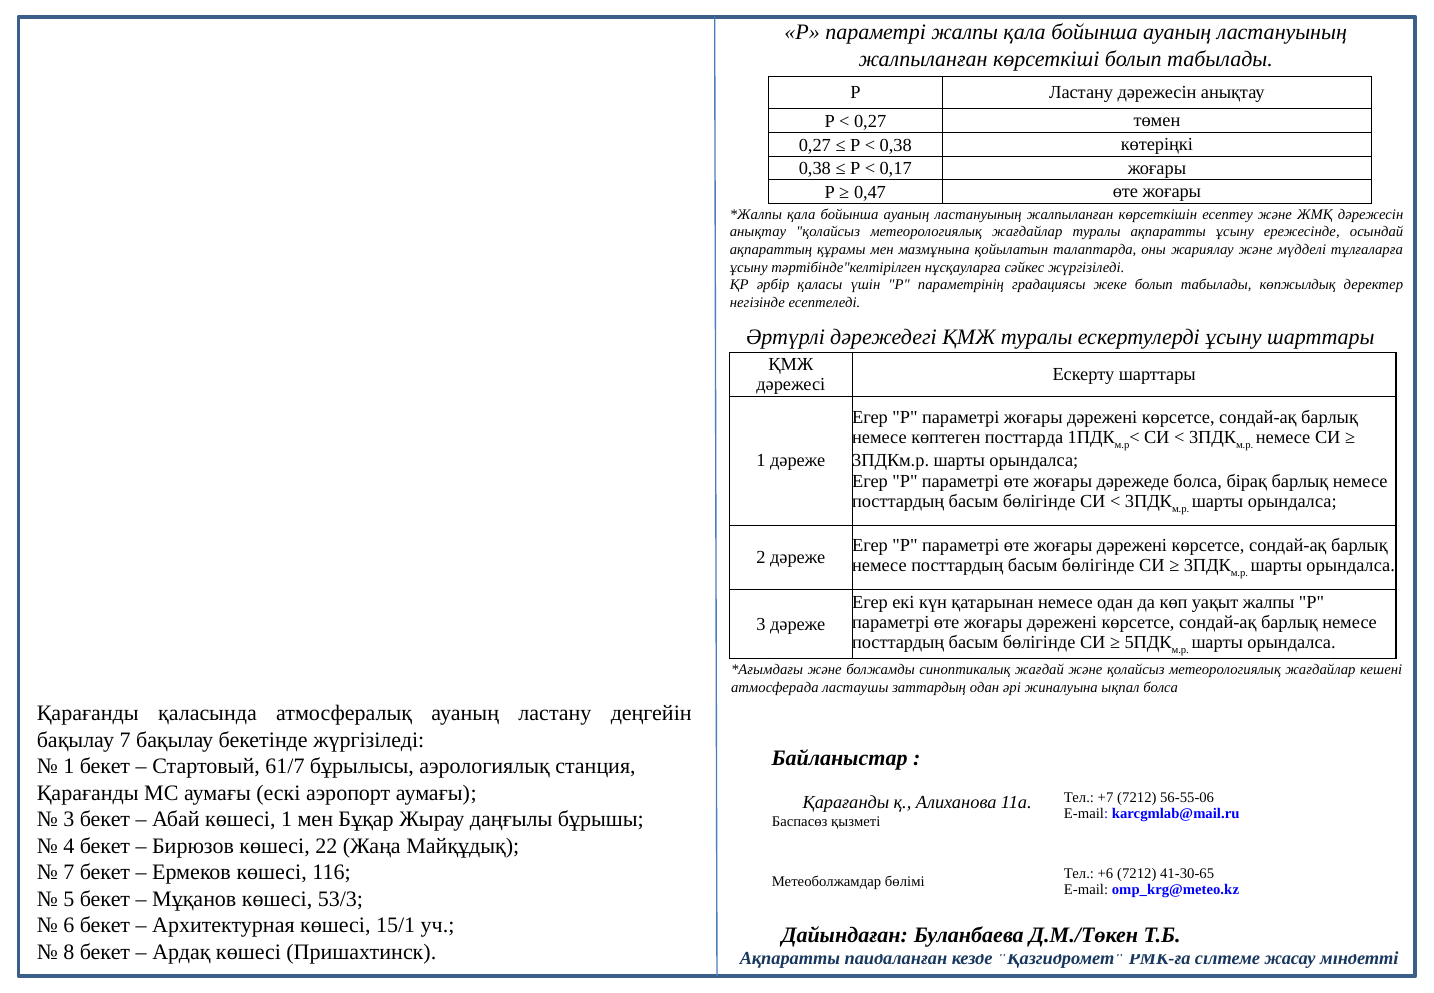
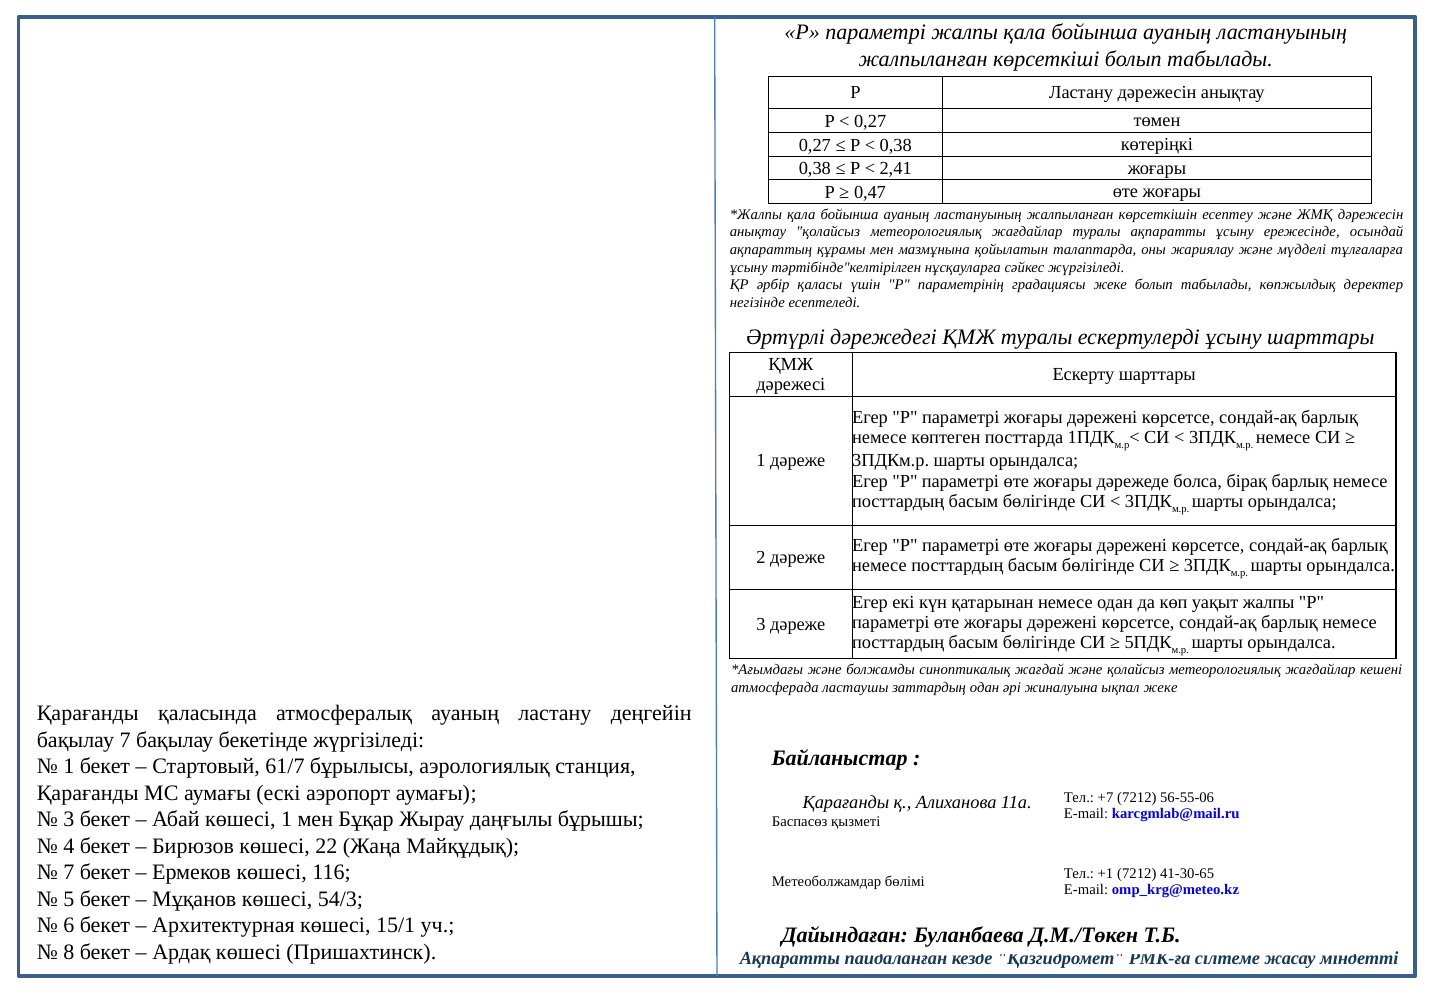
0,17: 0,17 -> 2,41 (896, 169)
ықпал болса: болса -> жеке (1161, 688)
+6: +6 -> +1 (1106, 874)
53/3: 53/3 -> 54/3 (340, 899)
